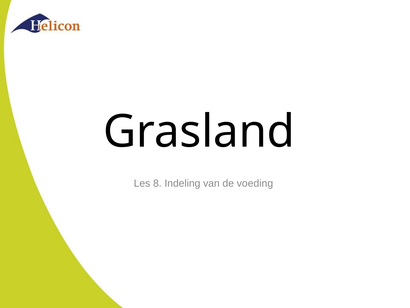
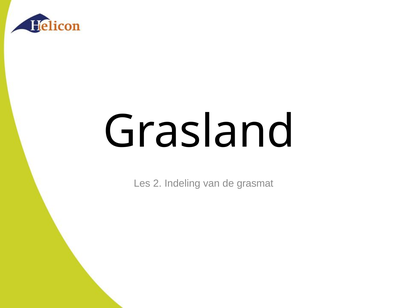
8: 8 -> 2 (157, 183)
voeding: voeding -> grasmat (255, 183)
